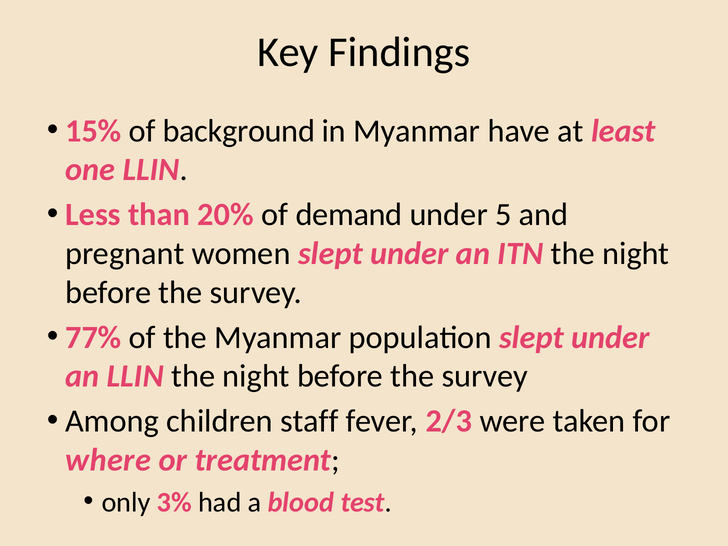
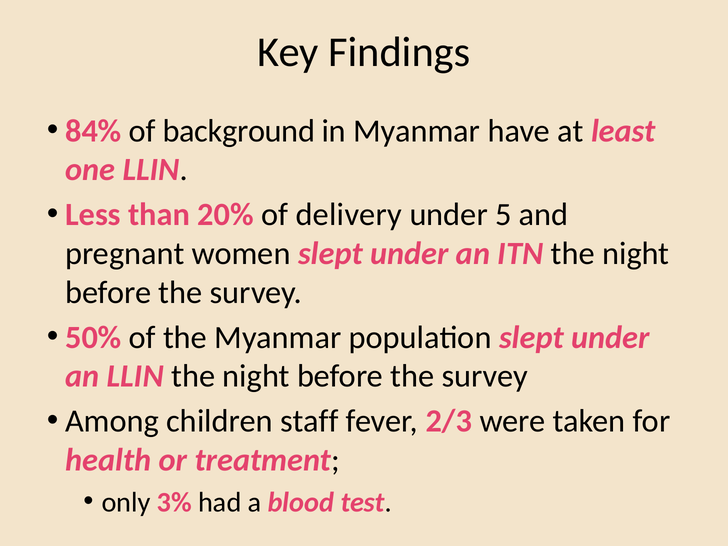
15%: 15% -> 84% (93, 131)
demand: demand -> delivery (349, 215)
77%: 77% -> 50% (93, 337)
where: where -> health (108, 460)
